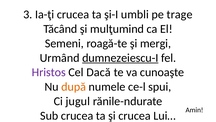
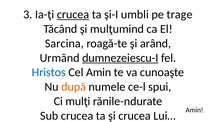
crucea underline: none -> present (73, 14)
Semeni: Semeni -> Sarcina (64, 43)
mergi: mergi -> arând (156, 43)
Hristos colour: purple -> blue (49, 72)
Cel Dacă: Dacă -> Amin (99, 72)
jugul: jugul -> mulţi (78, 101)
